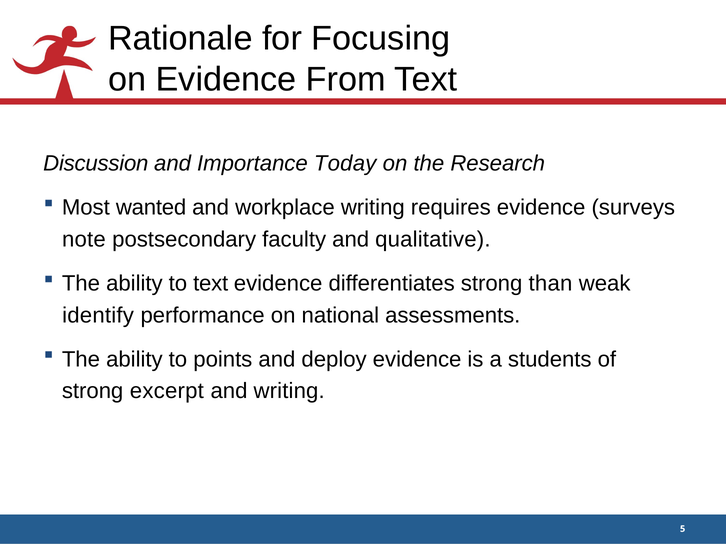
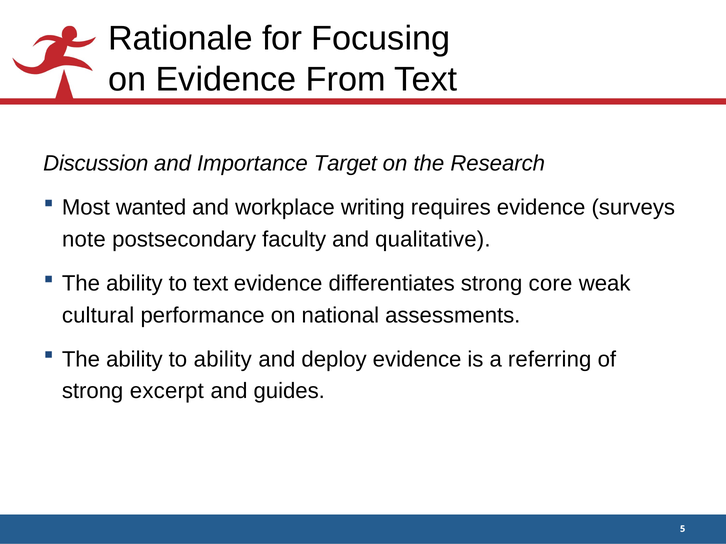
Today: Today -> Target (345, 164)
than: than -> core (550, 284)
identify: identify -> cultural (98, 316)
to points: points -> ability (223, 360)
students: students -> referring (550, 360)
and writing: writing -> guides (289, 391)
